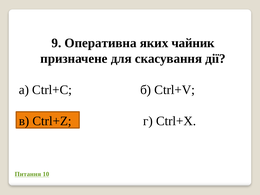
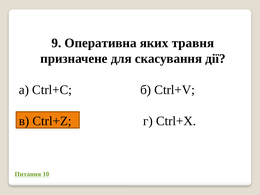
чайник: чайник -> травня (193, 43)
